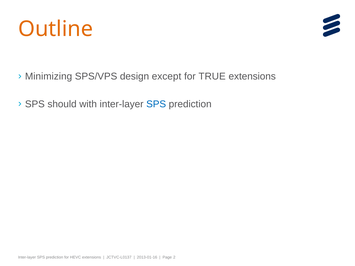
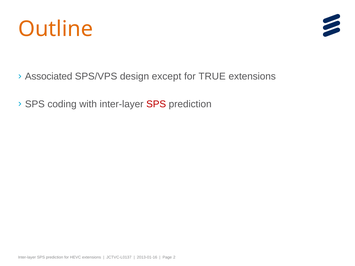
Minimizing: Minimizing -> Associated (49, 76)
should: should -> coding (62, 104)
SPS colour: blue -> red (156, 104)
